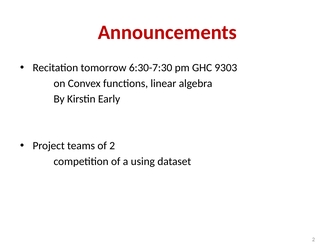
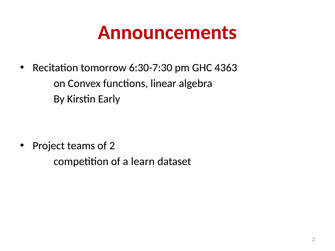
9303: 9303 -> 4363 (226, 68)
using: using -> learn (143, 162)
